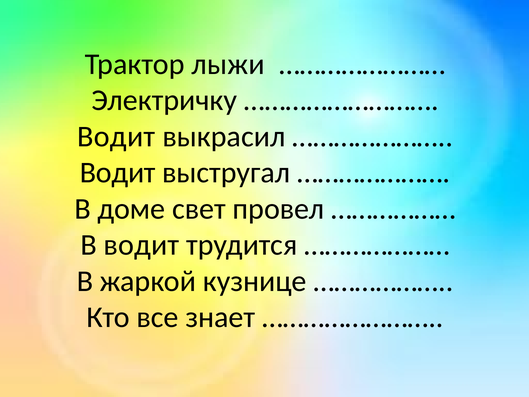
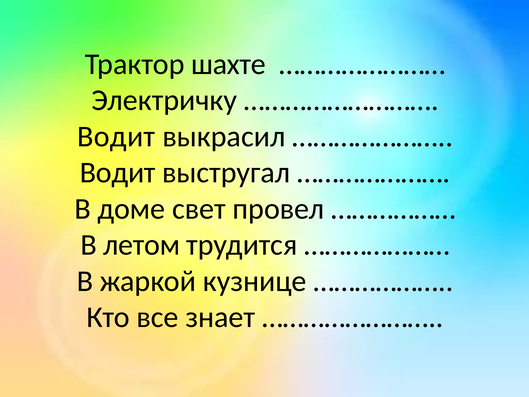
лыжи: лыжи -> шахте (229, 64)
В водит: водит -> летом (142, 245)
